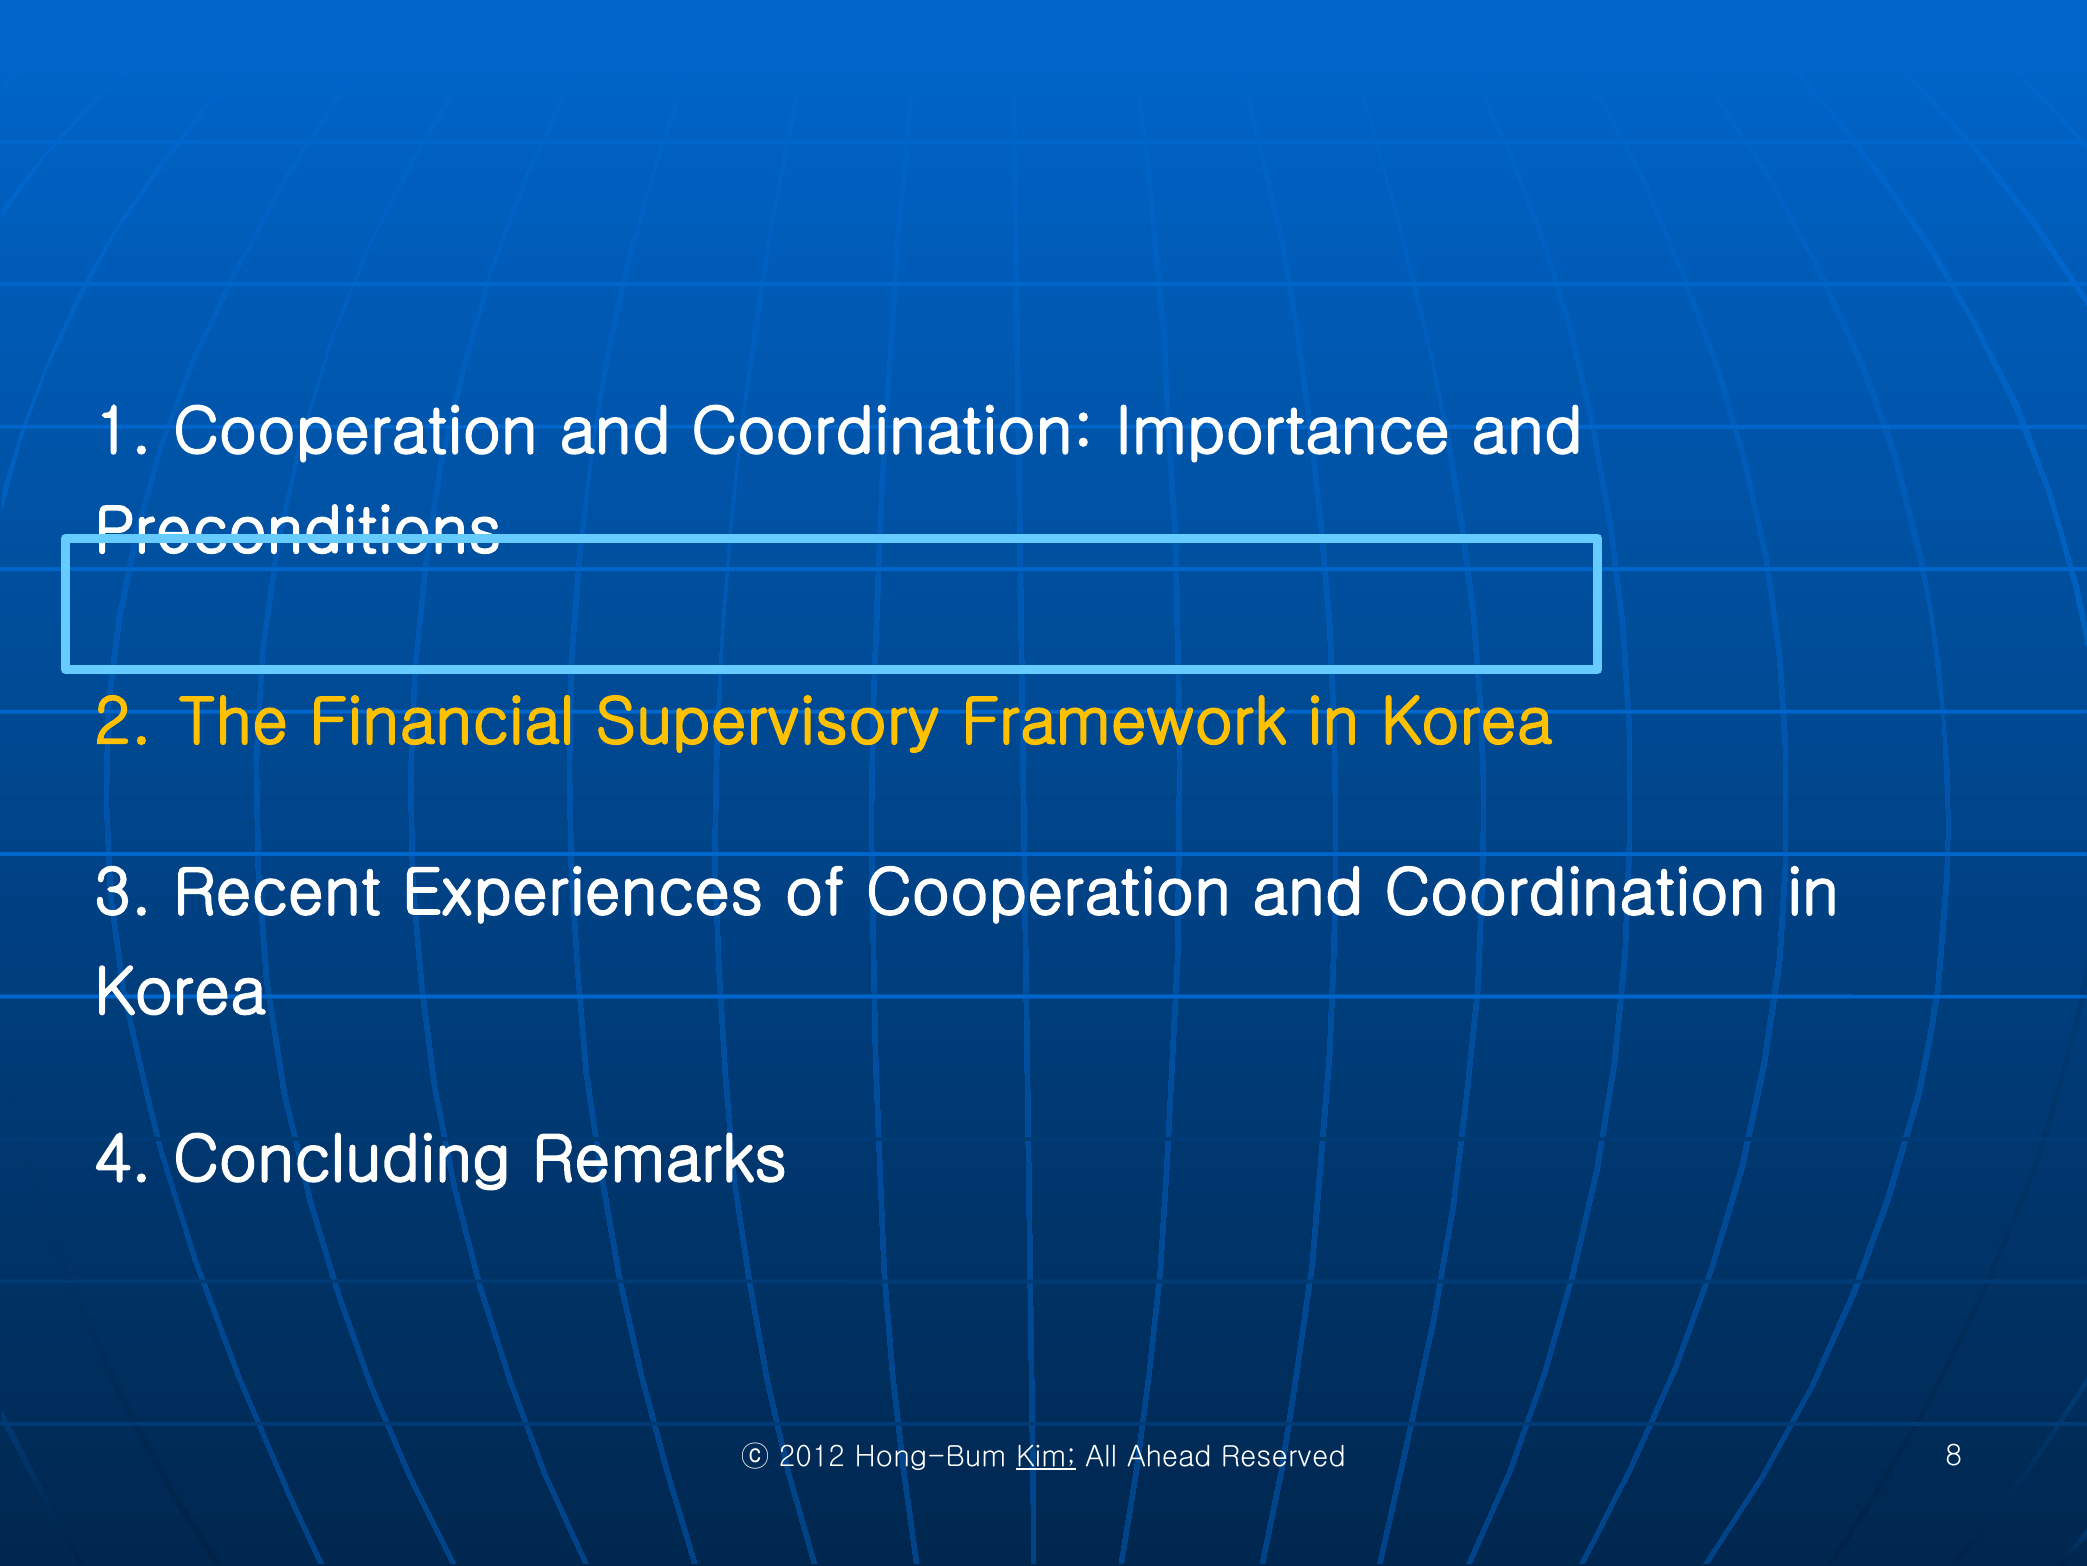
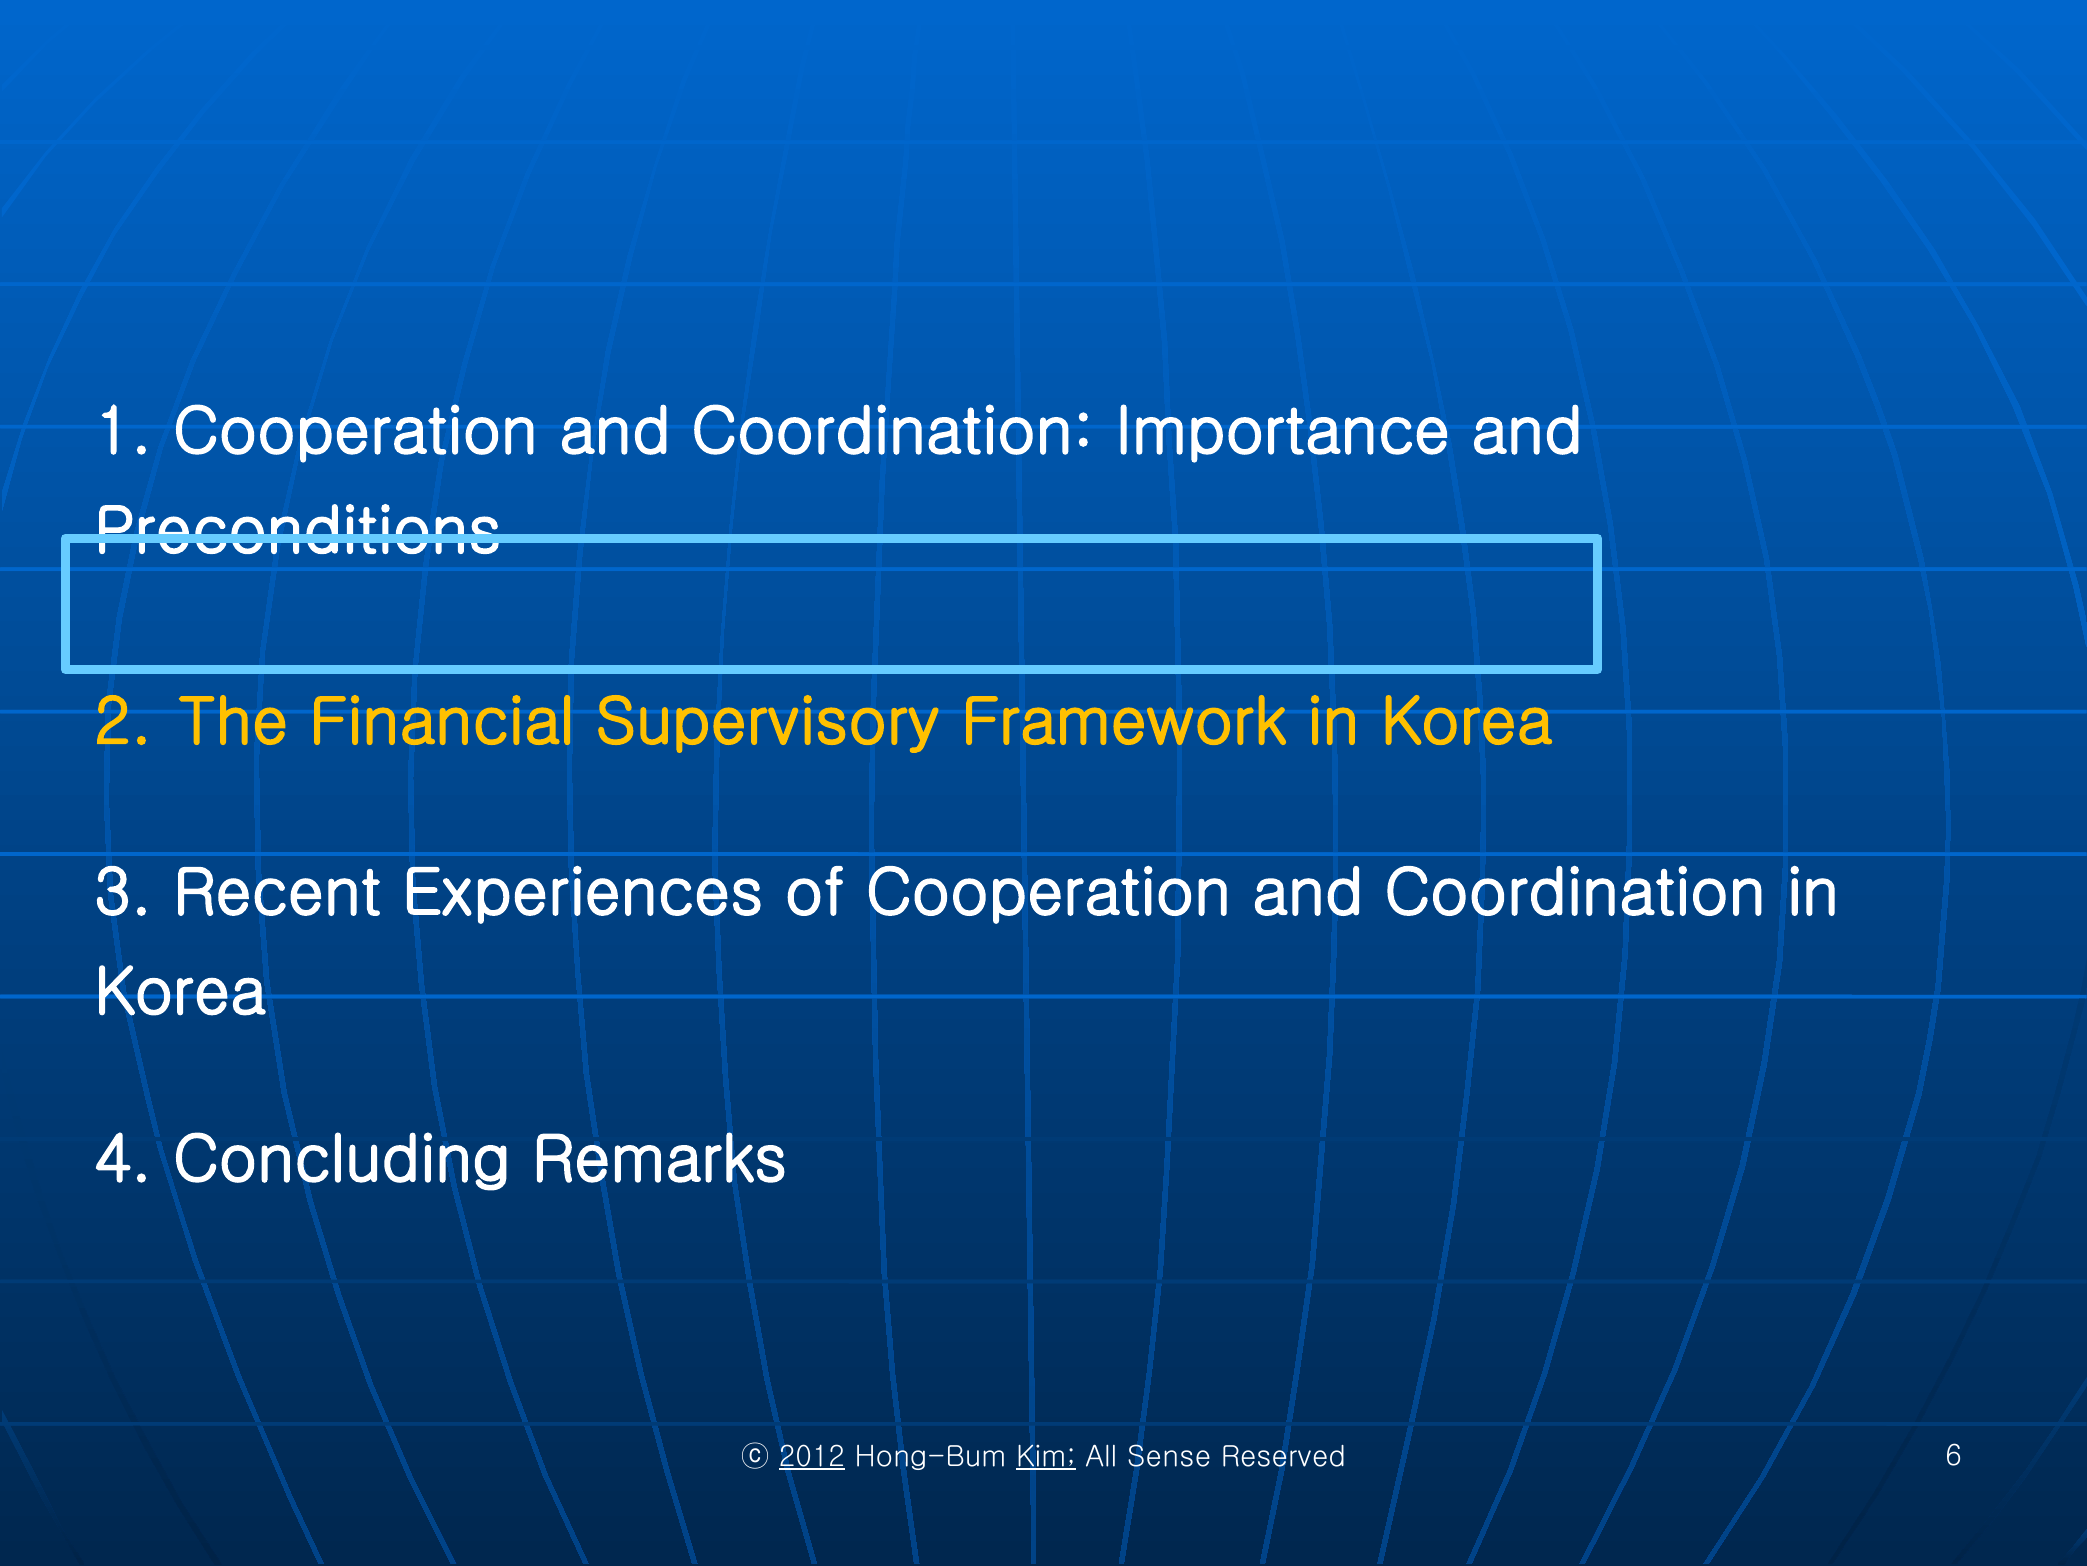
2012 underline: none -> present (812, 1456)
Ahead: Ahead -> Sense (1169, 1456)
8: 8 -> 6 (1954, 1455)
